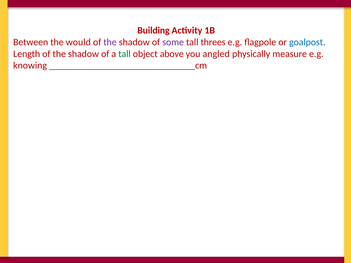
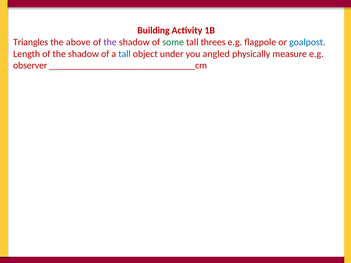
Between: Between -> Triangles (31, 42)
would: would -> above (78, 42)
some colour: purple -> green (173, 42)
tall colour: green -> blue (124, 54)
above: above -> under (172, 54)
knowing: knowing -> observer (30, 66)
